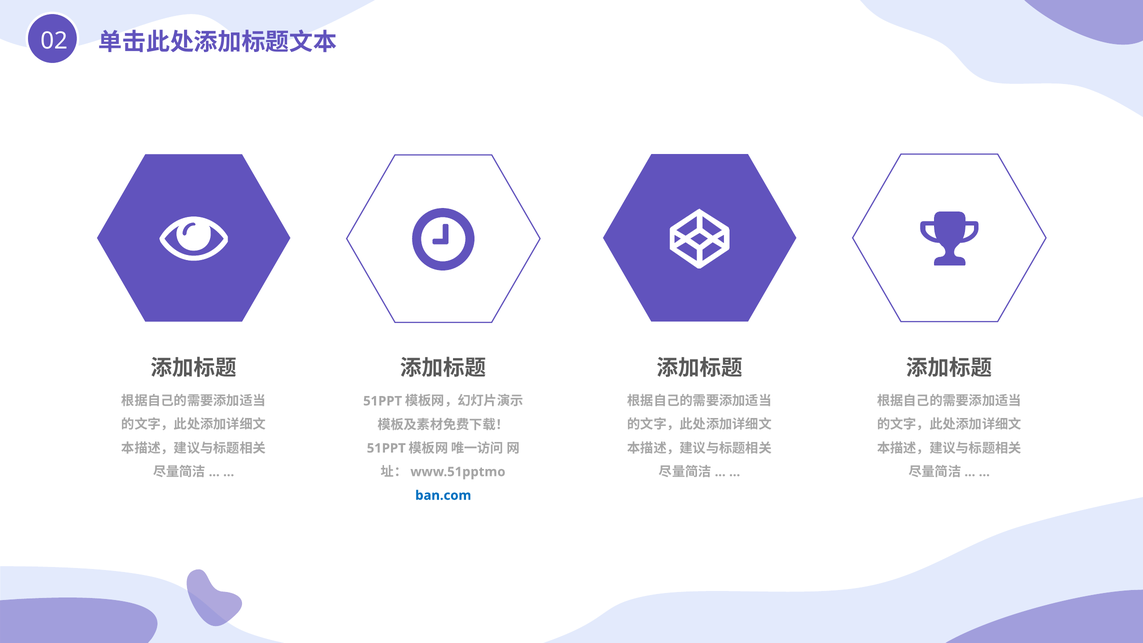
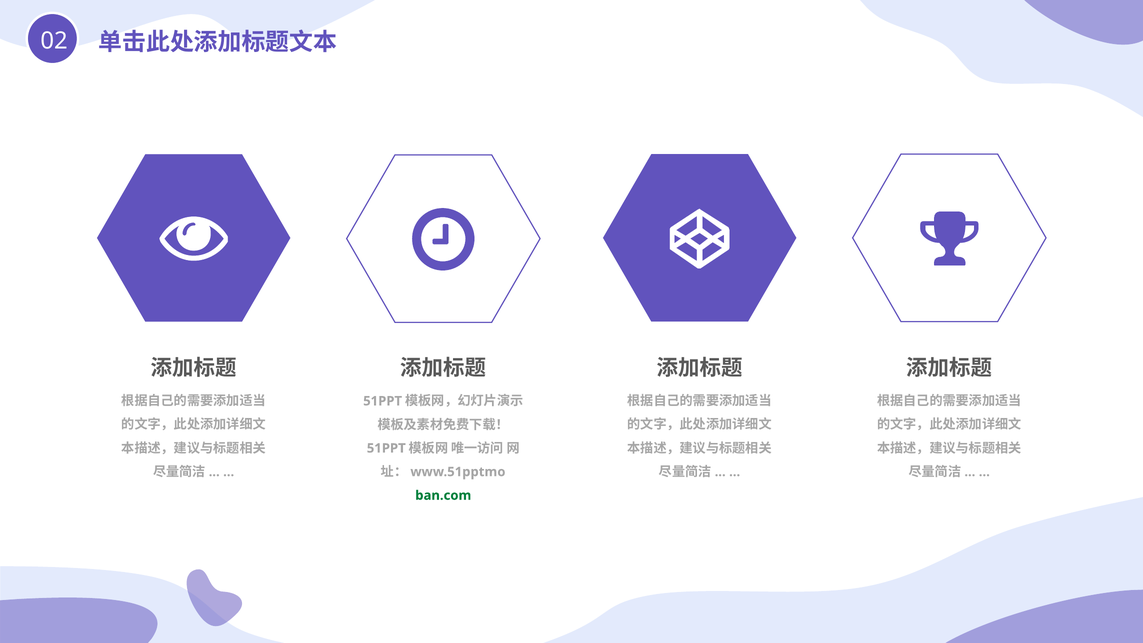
ban.com colour: blue -> green (443, 495)
